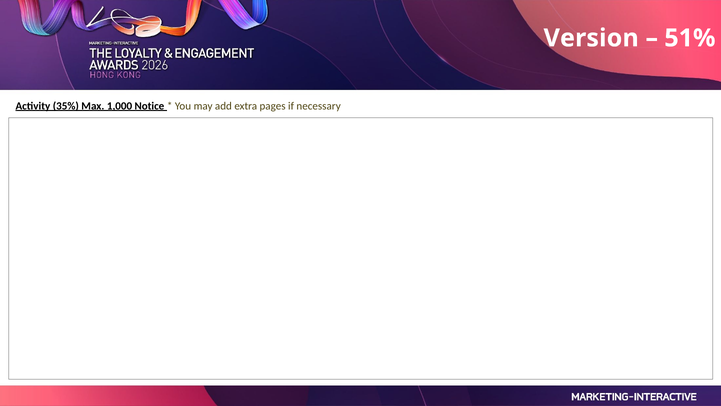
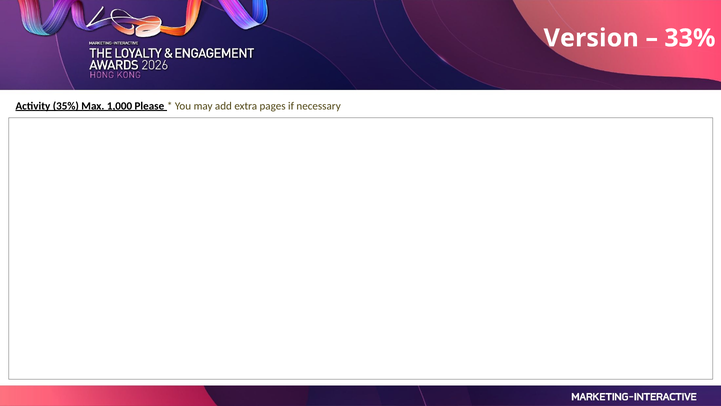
51%: 51% -> 33% (690, 38)
Notice: Notice -> Please (149, 106)
